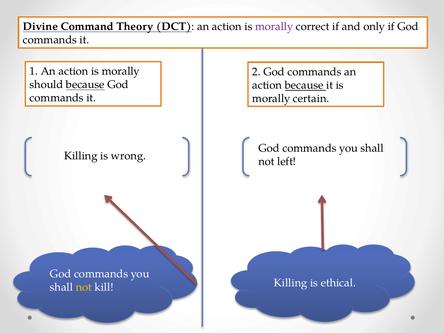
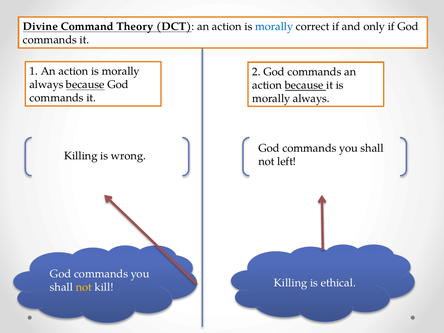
morally colour: purple -> blue (274, 27)
should: should -> always (46, 85)
certain: certain -> always (311, 98)
